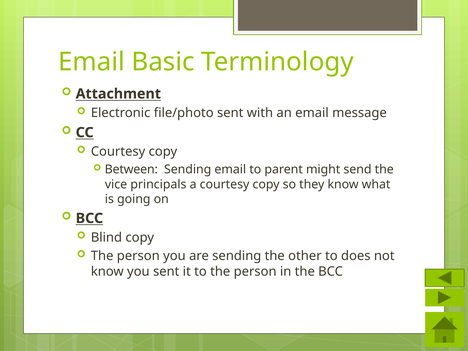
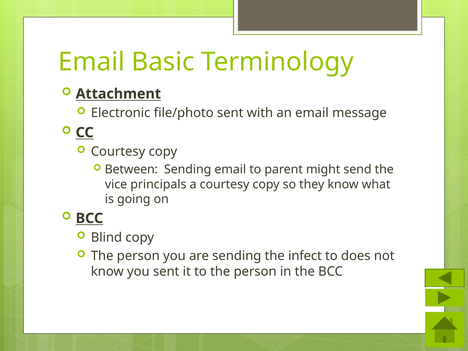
other: other -> infect (305, 256)
